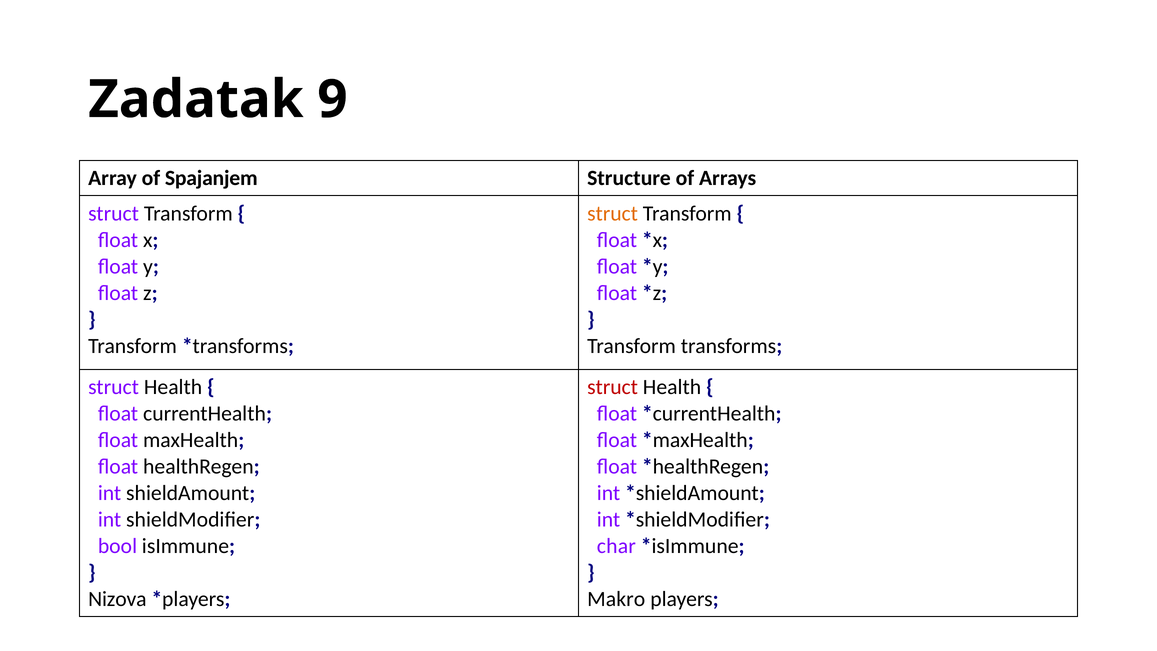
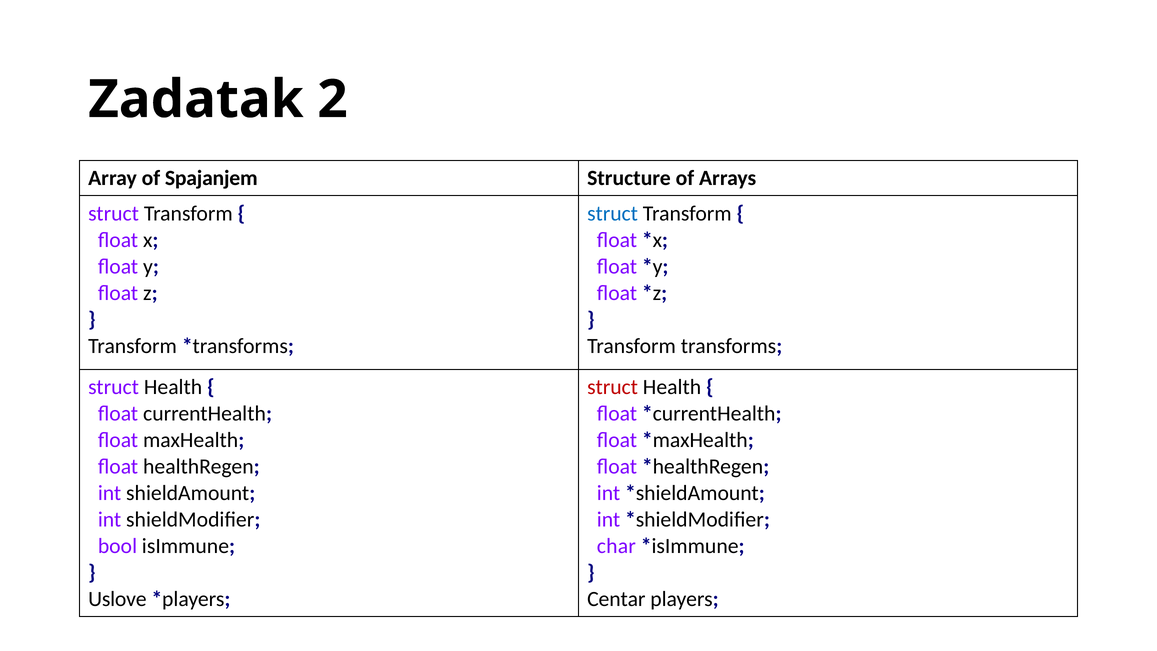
9: 9 -> 2 (332, 100)
struct colour: orange -> blue (613, 213)
Nizova: Nizova -> Uslove (117, 599)
Makro: Makro -> Centar (616, 599)
